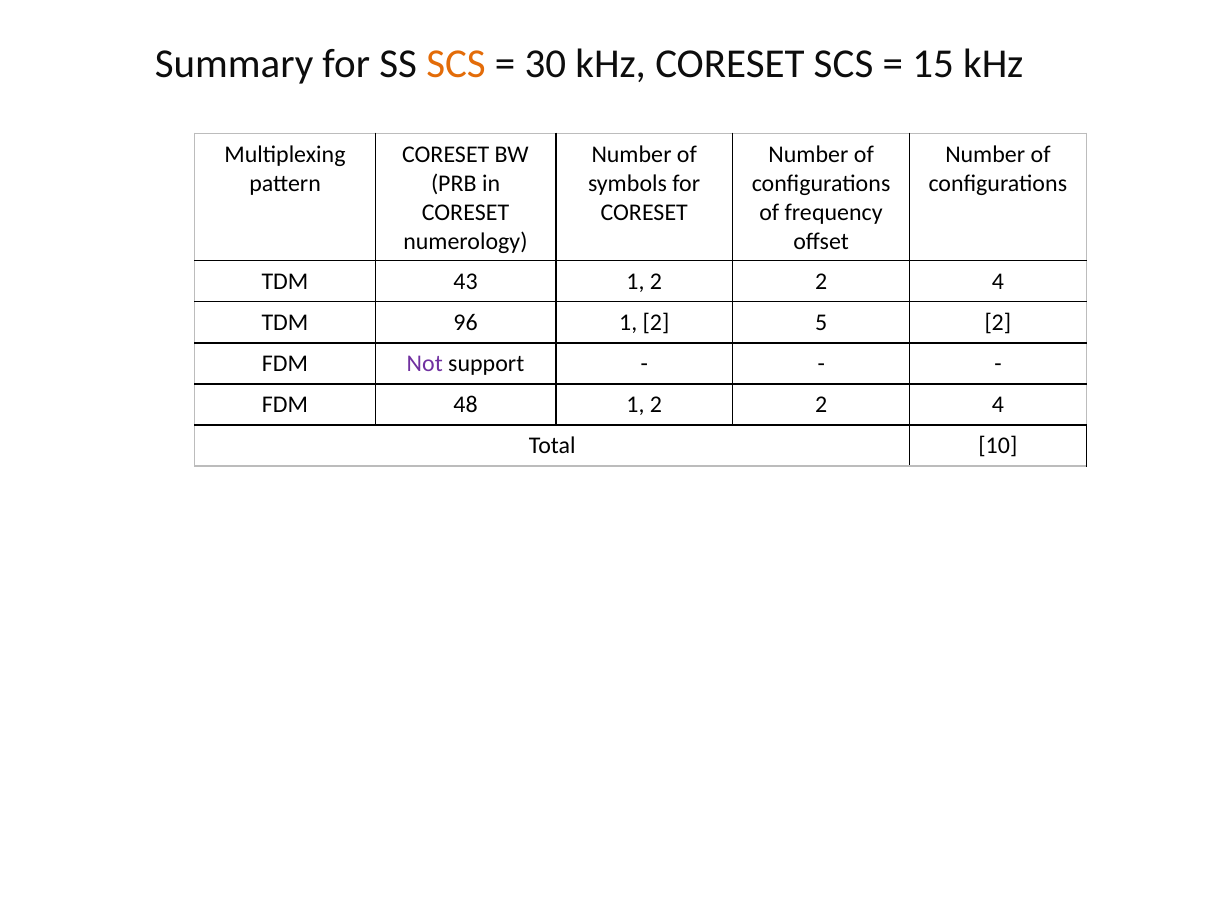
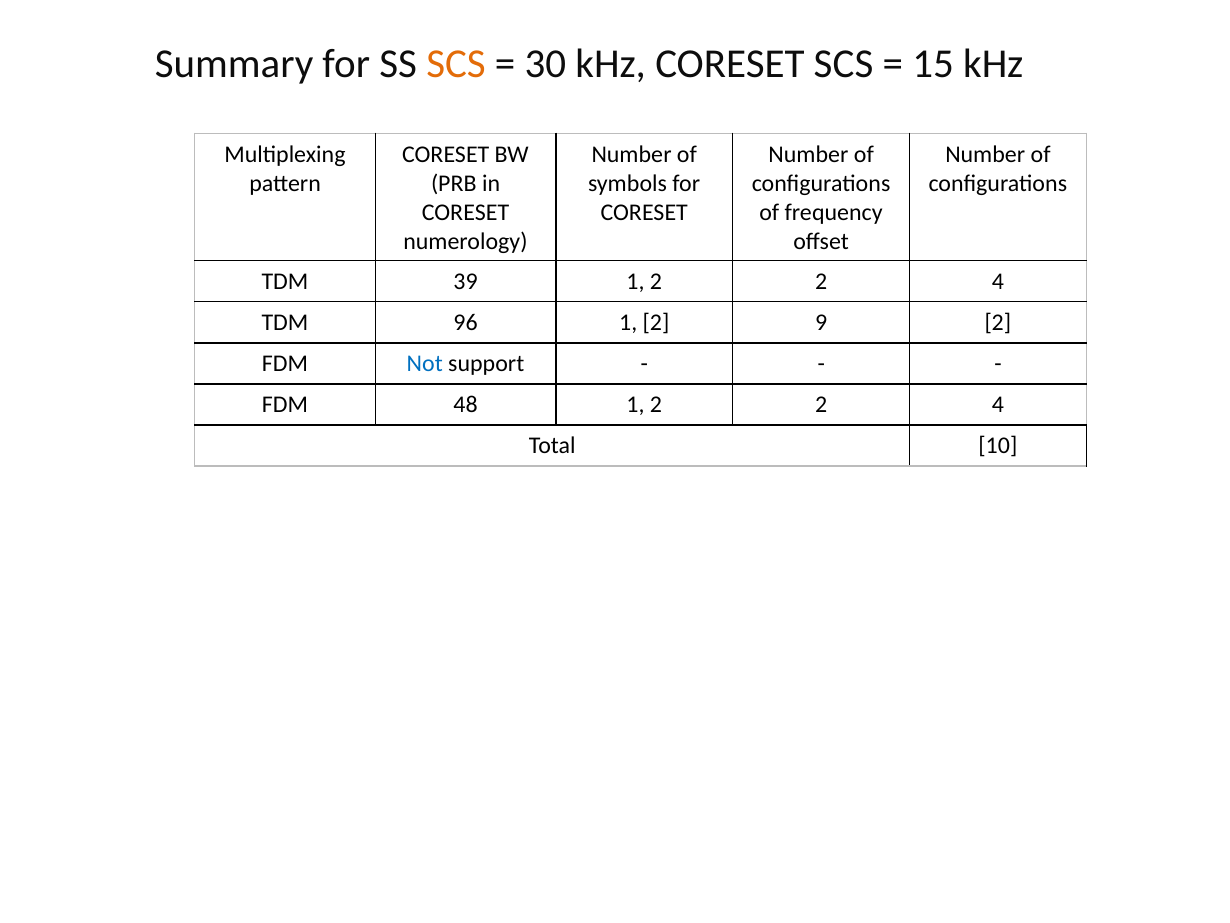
43: 43 -> 39 (466, 281)
5: 5 -> 9 (821, 323)
Not colour: purple -> blue (425, 364)
